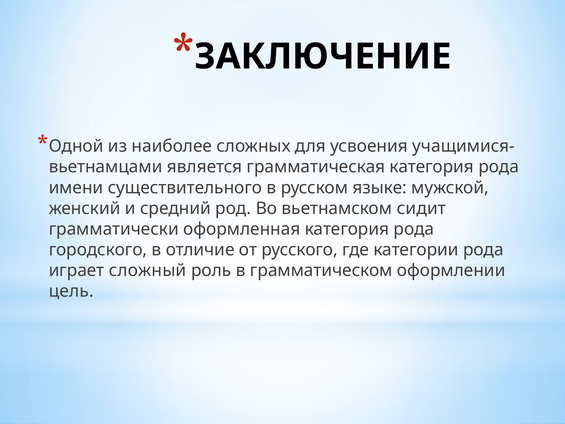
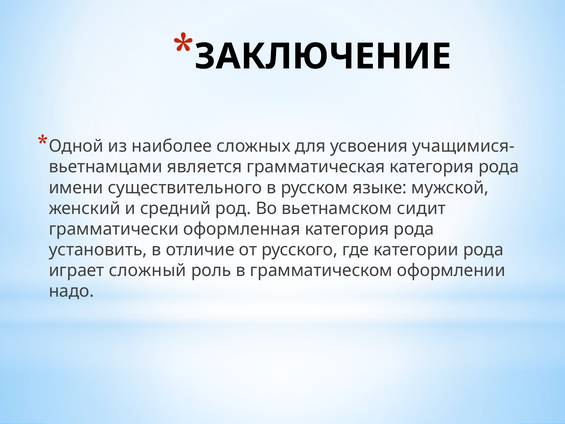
городского: городского -> установить (98, 250)
цель: цель -> надо (71, 291)
